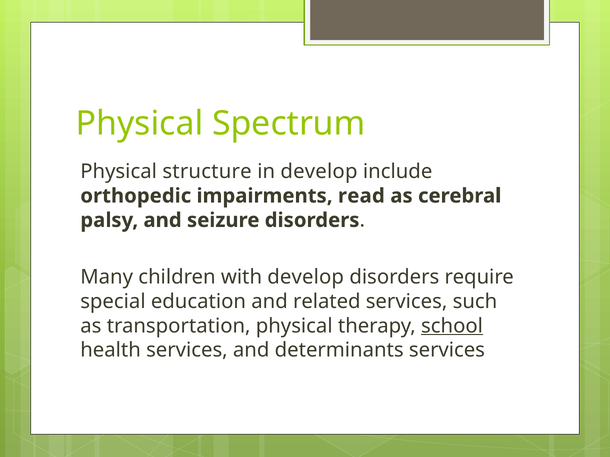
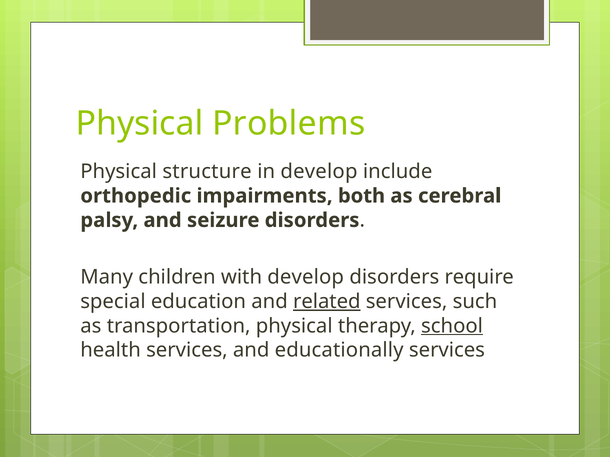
Spectrum: Spectrum -> Problems (289, 124)
read: read -> both (362, 196)
related underline: none -> present (327, 302)
determinants: determinants -> educationally (339, 351)
